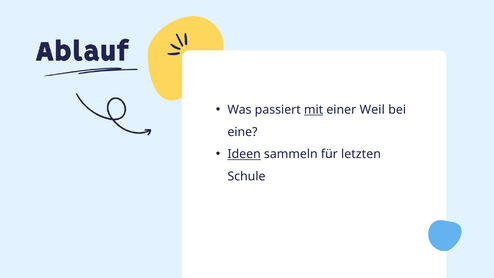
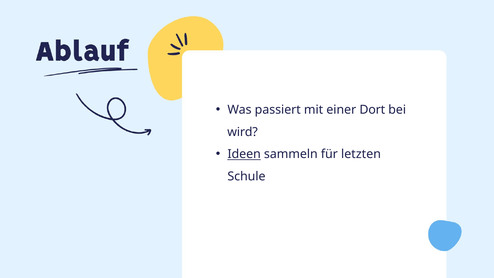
mit underline: present -> none (314, 110)
Weil: Weil -> Dort (372, 110)
eine: eine -> wird (243, 132)
